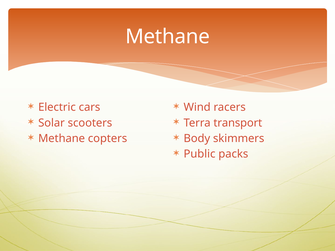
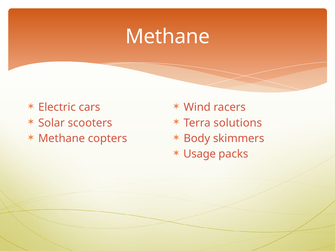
transport: transport -> solutions (238, 123)
Public: Public -> Usage (200, 154)
